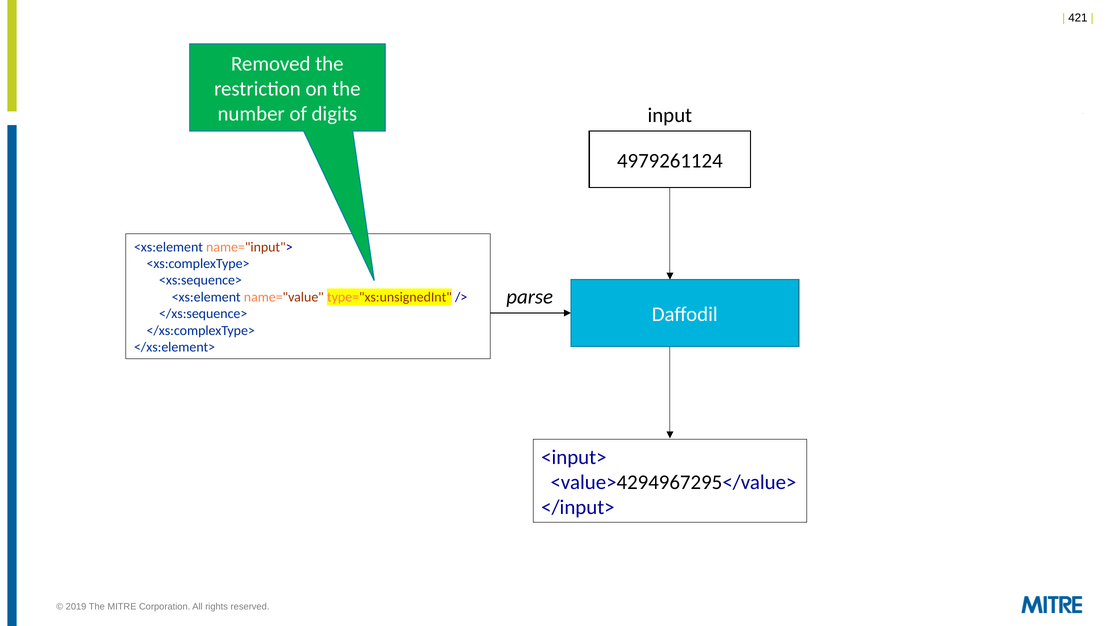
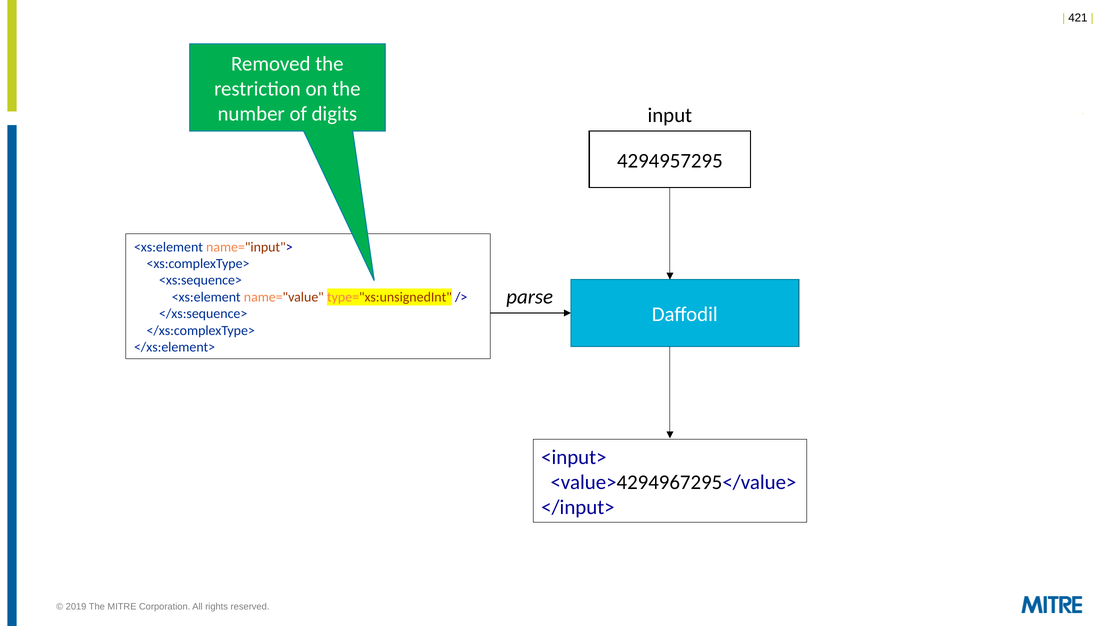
4979261124: 4979261124 -> 4294957295 (670, 161)
